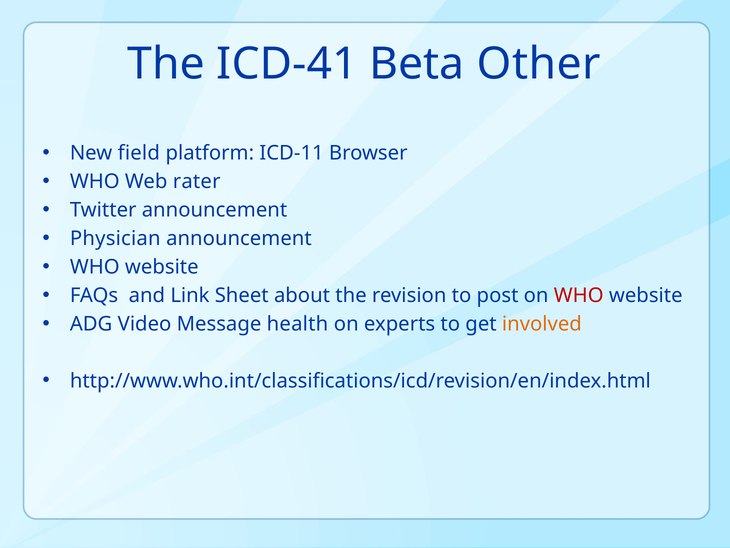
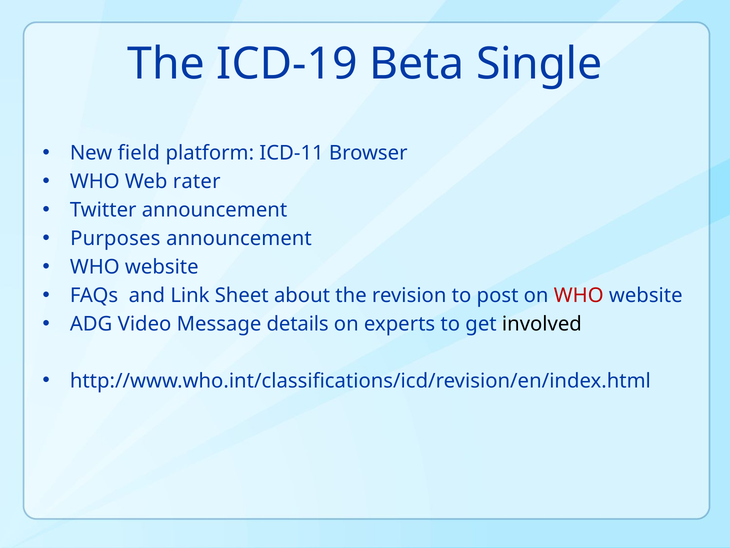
ICD-41: ICD-41 -> ICD-19 (287, 64)
Other: Other -> Single (539, 64)
Physician: Physician -> Purposes (115, 238)
health: health -> details (298, 324)
involved colour: orange -> black (542, 324)
